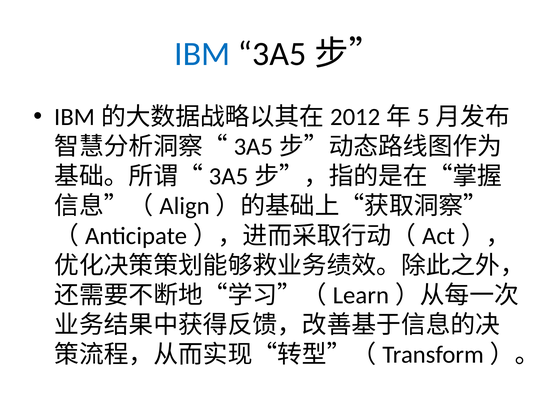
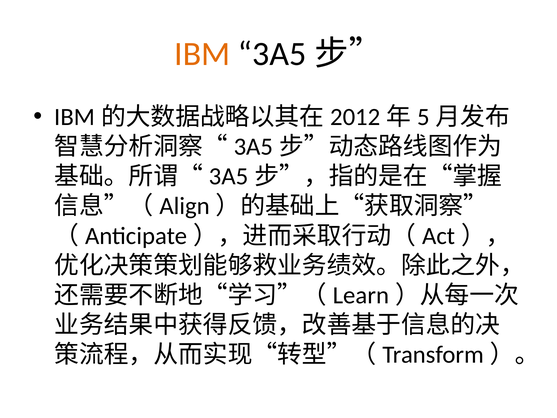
IBM colour: blue -> orange (202, 54)
